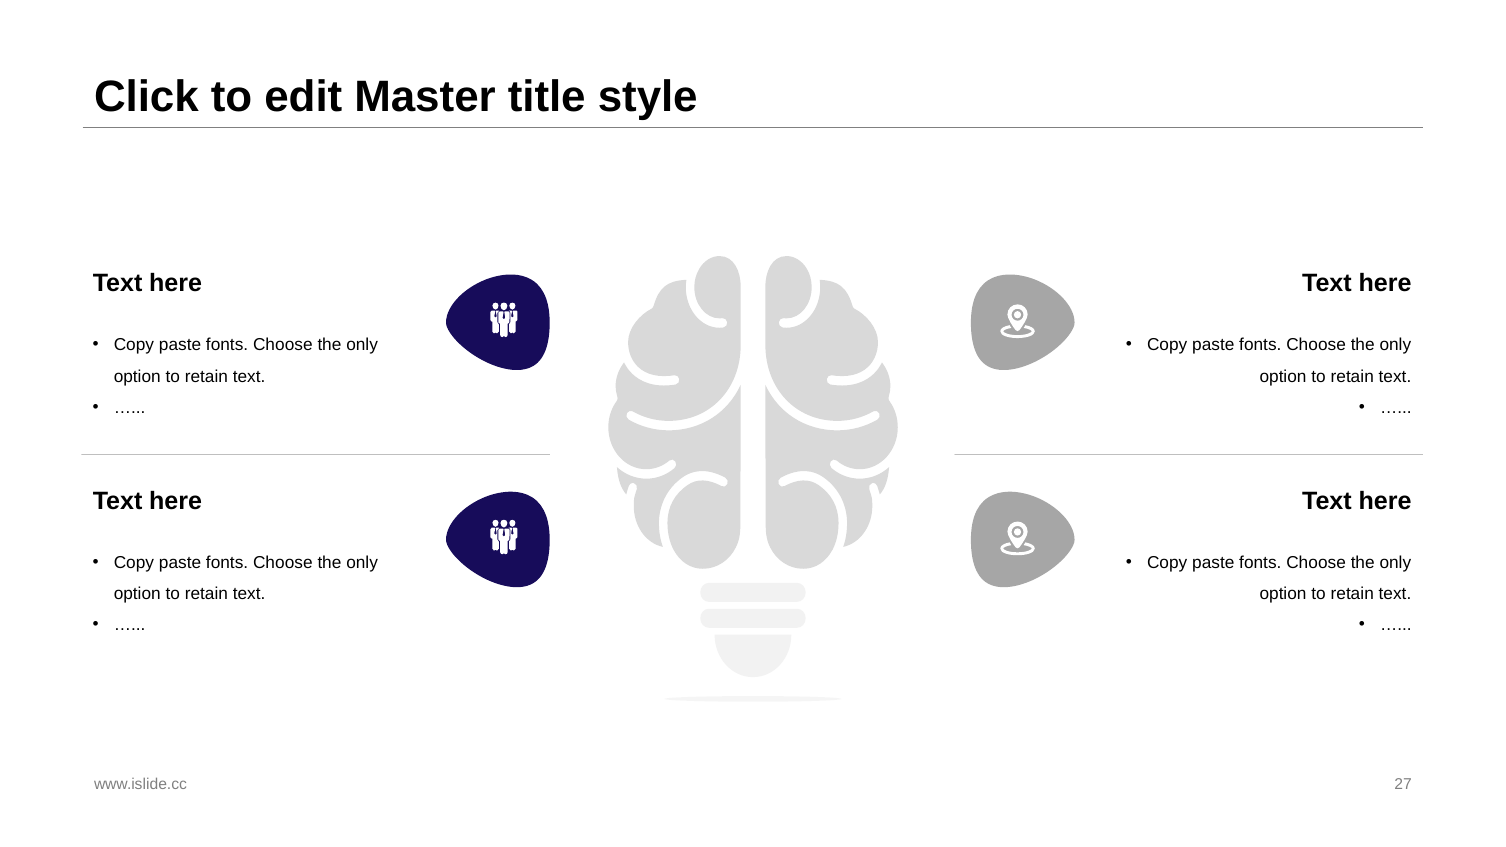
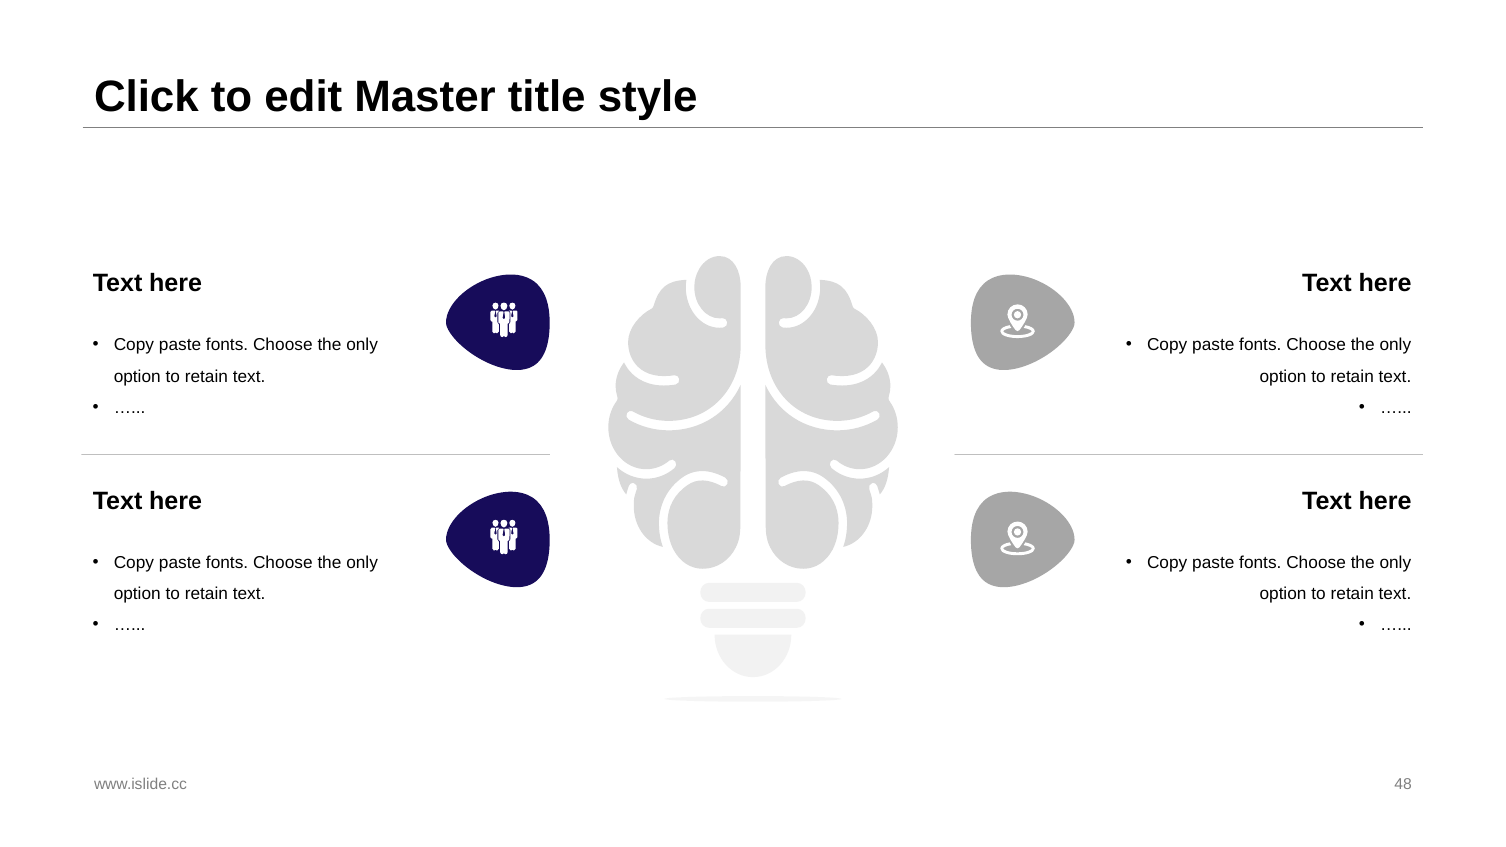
27: 27 -> 48 (1403, 785)
